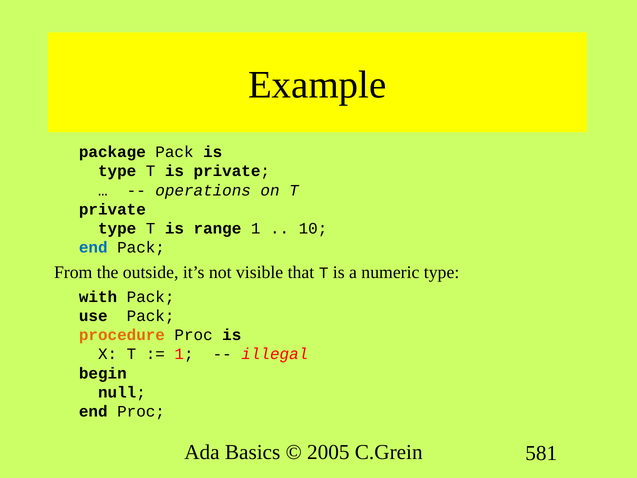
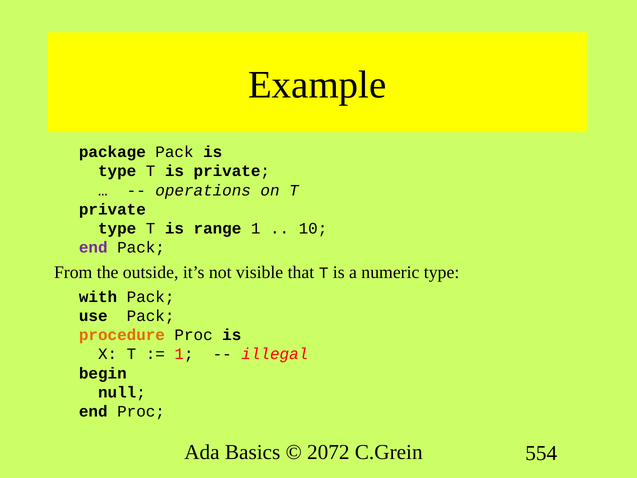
end colour: blue -> purple (93, 247)
2005: 2005 -> 2072 (328, 452)
581: 581 -> 554 (541, 453)
